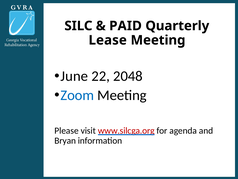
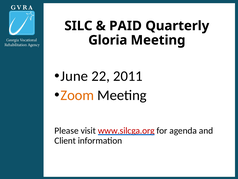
Lease: Lease -> Gloria (108, 40)
2048: 2048 -> 2011 (128, 76)
Zoom colour: blue -> orange (77, 95)
Bryan: Bryan -> Client (65, 140)
